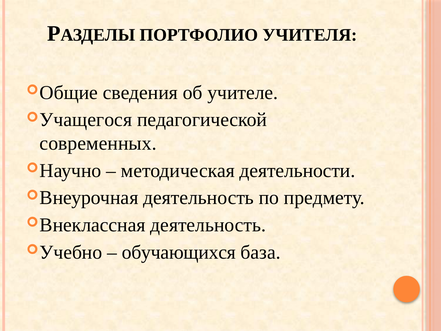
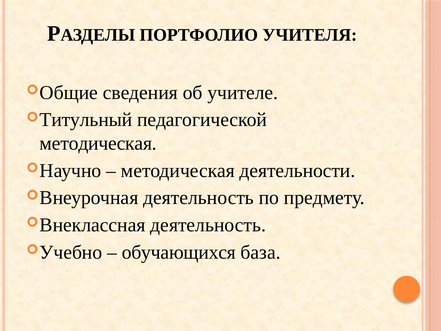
Учащегося: Учащегося -> Титульный (86, 120)
современных: современных -> методическая (98, 143)
